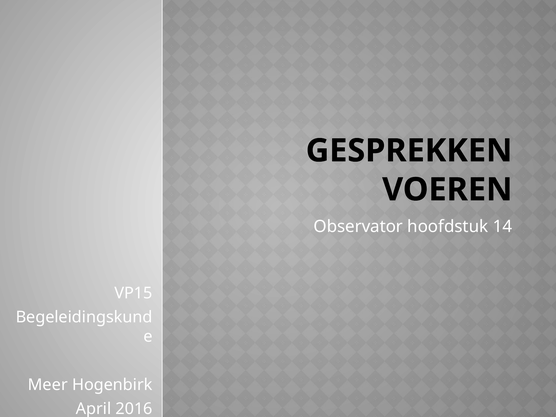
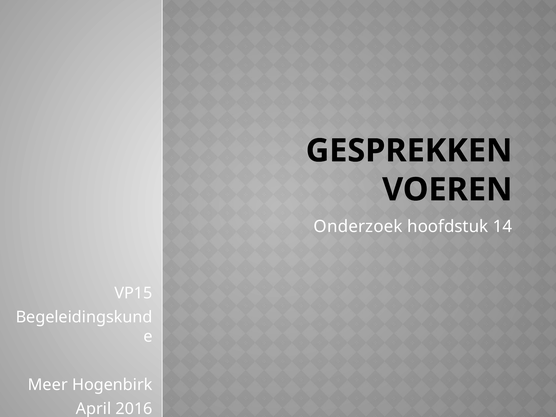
Observator: Observator -> Onderzoek (358, 227)
